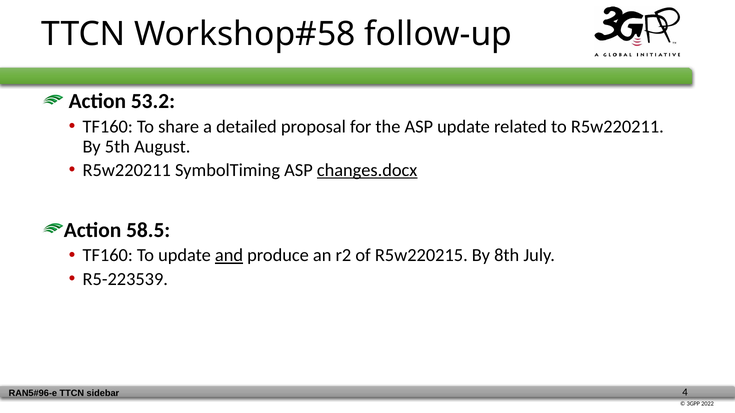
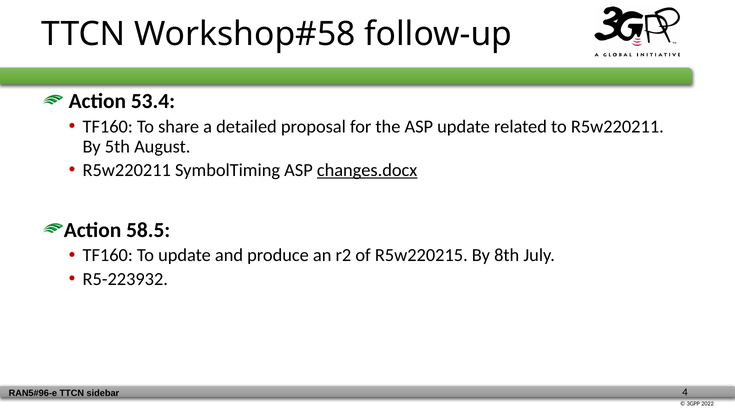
53.2: 53.2 -> 53.4 (153, 101)
and underline: present -> none (229, 256)
R5-223539: R5-223539 -> R5-223932 (125, 279)
